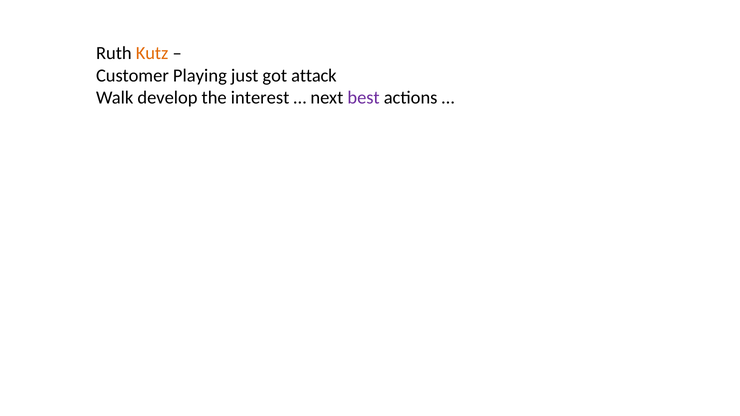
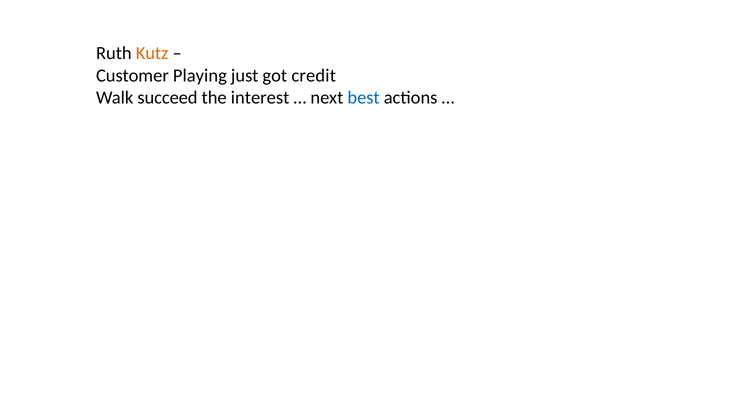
attack: attack -> credit (314, 76)
develop: develop -> succeed (168, 98)
best colour: purple -> blue (364, 98)
